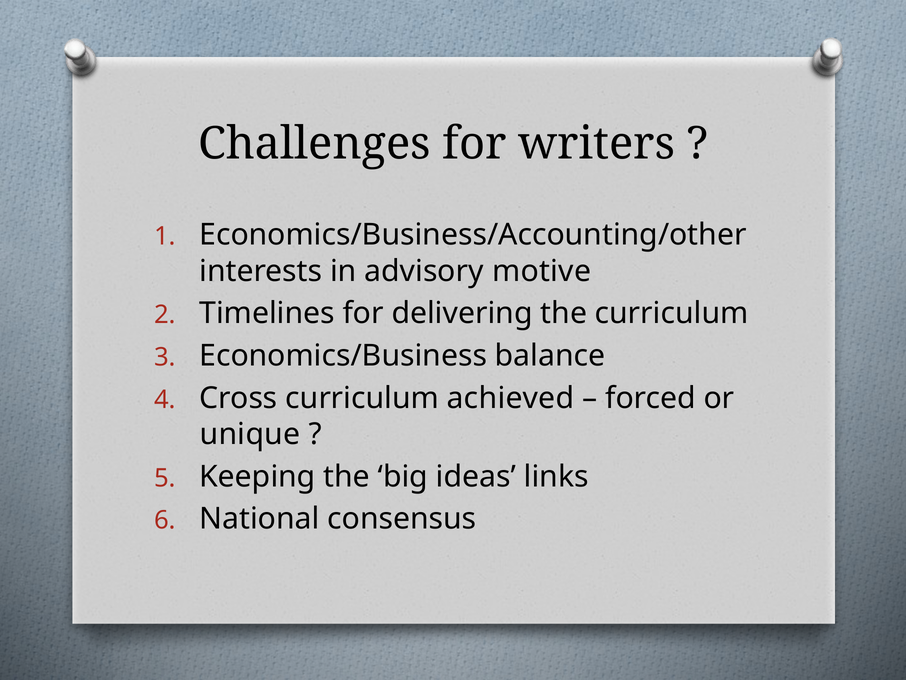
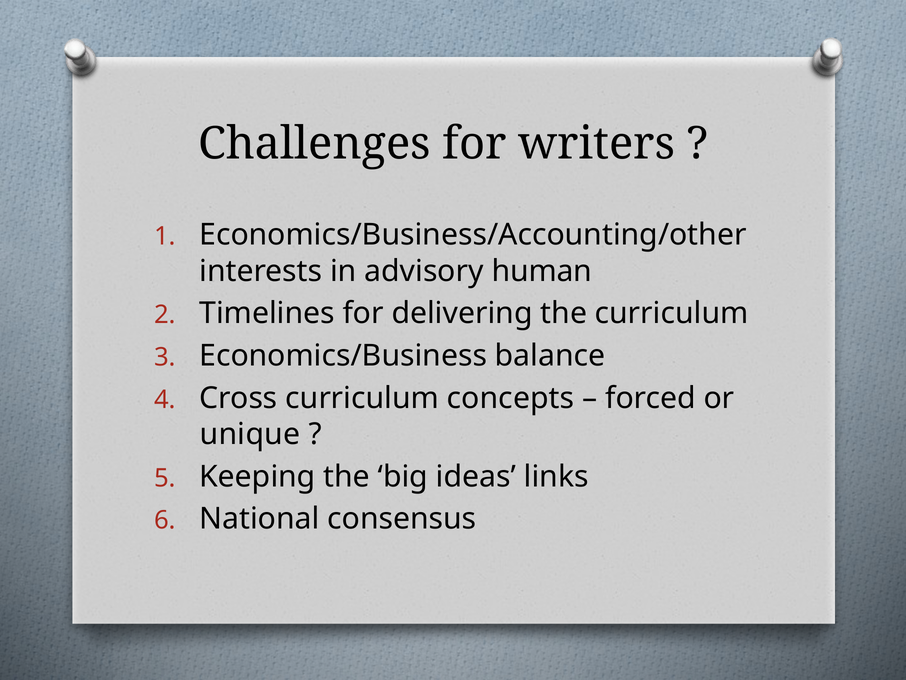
motive: motive -> human (542, 271)
achieved: achieved -> concepts (511, 398)
